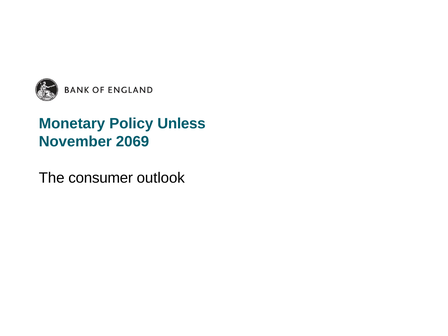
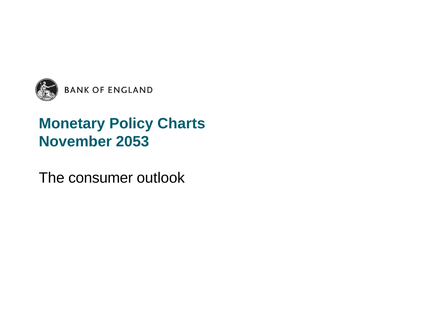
Unless: Unless -> Charts (181, 124)
2069: 2069 -> 2053 (133, 141)
